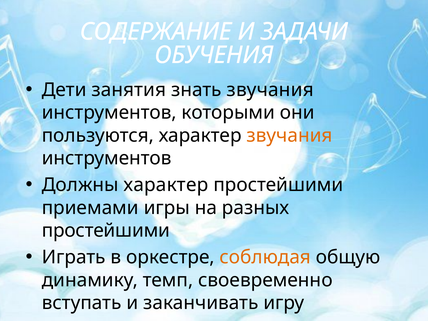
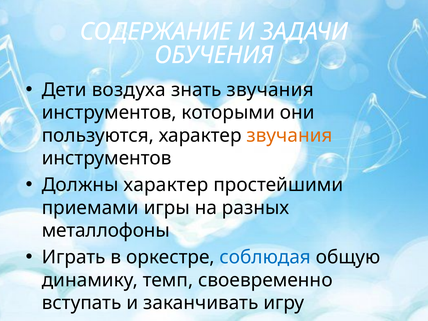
занятия: занятия -> воздуха (129, 90)
простейшими: простейшими -> металлофоны (106, 231)
соблюдая colour: orange -> blue (265, 257)
